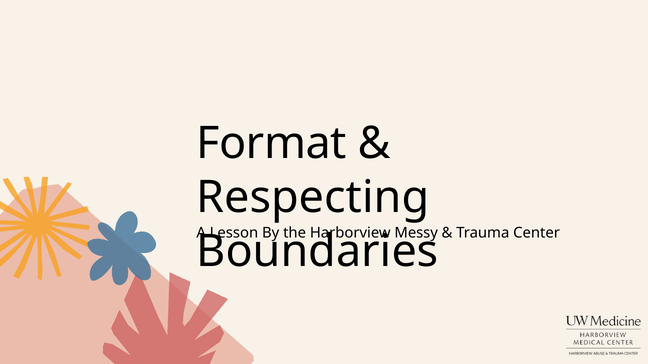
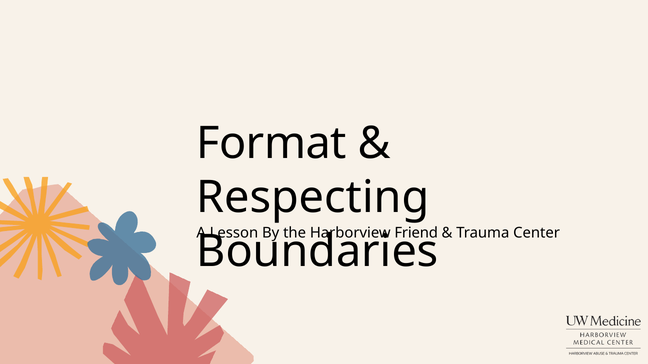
Messy: Messy -> Friend (416, 233)
